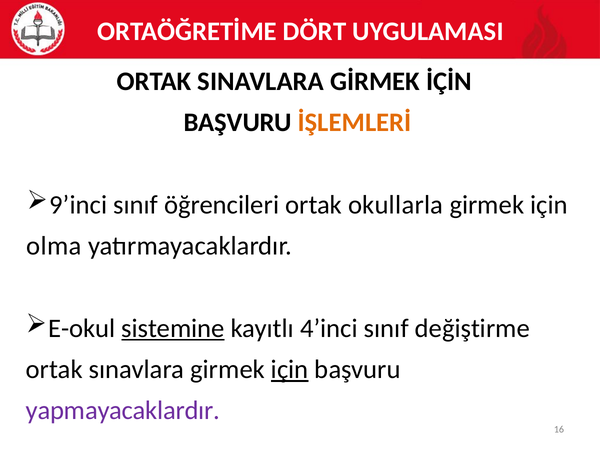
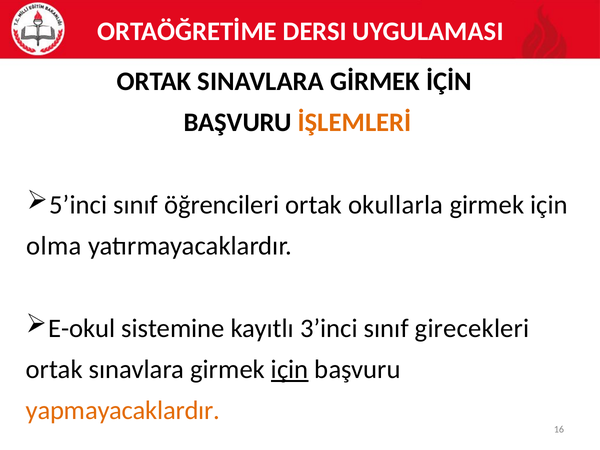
DÖRT: DÖRT -> DERSI (315, 32)
9’inci: 9’inci -> 5’inci (78, 205)
sistemine underline: present -> none (173, 328)
4’inci: 4’inci -> 3’inci (329, 328)
değiştirme: değiştirme -> girecekleri (472, 328)
yapmayacaklardır colour: purple -> orange (123, 411)
